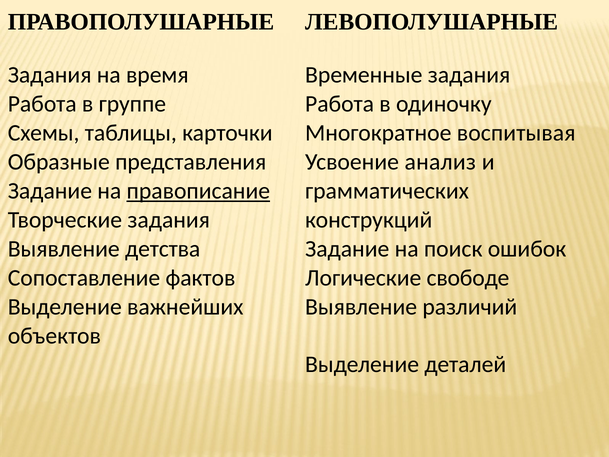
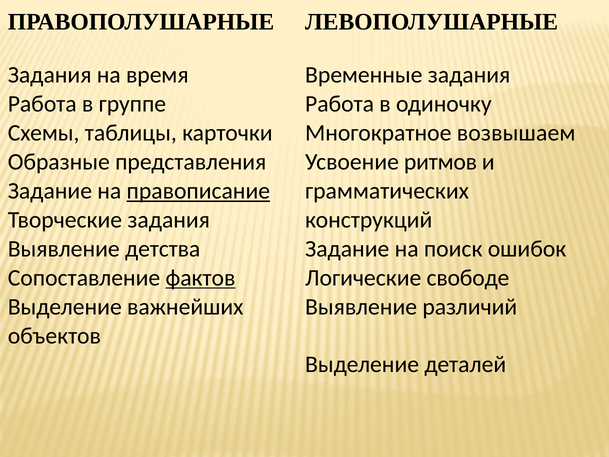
воспитывая: воспитывая -> возвышаем (516, 133)
анализ: анализ -> ритмов (440, 162)
фактов underline: none -> present (200, 278)
